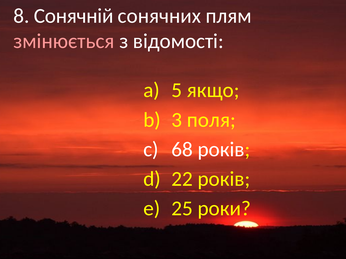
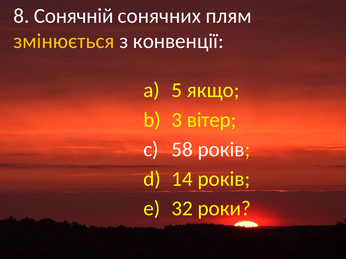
змінюється colour: pink -> yellow (64, 41)
відомості: відомості -> конвенції (178, 41)
поля: поля -> вітер (212, 120)
68: 68 -> 58 (182, 150)
22: 22 -> 14 (182, 179)
25: 25 -> 32 (182, 209)
